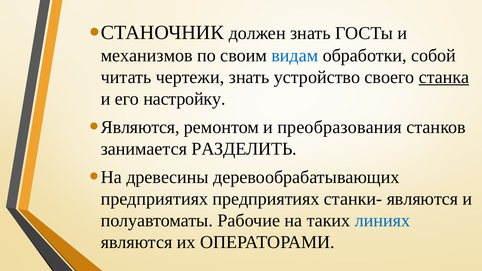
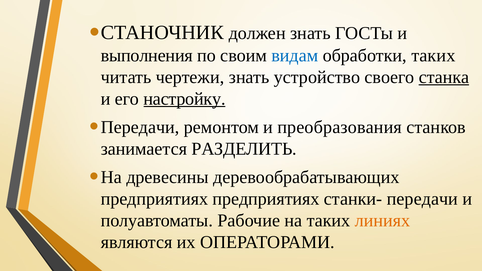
механизмов: механизмов -> выполнения (147, 55)
обработки собой: собой -> таких (433, 55)
настройку underline: none -> present (185, 99)
Являются: Являются -> Передачи (140, 127)
станки- являются: являются -> передачи (422, 199)
линиях colour: blue -> orange (382, 221)
